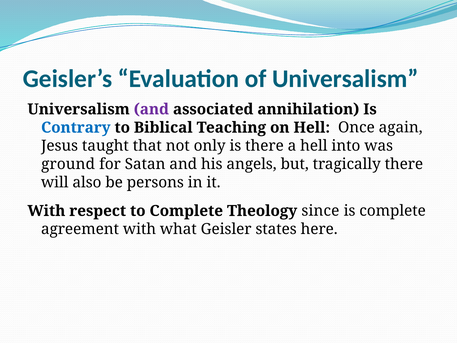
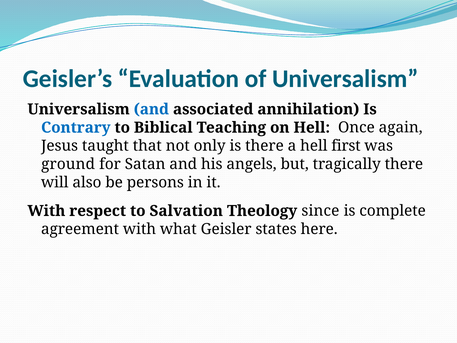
and colour: purple -> blue (151, 109)
into: into -> first (346, 146)
to Complete: Complete -> Salvation (186, 211)
